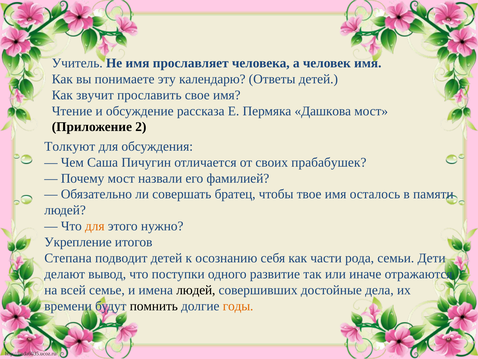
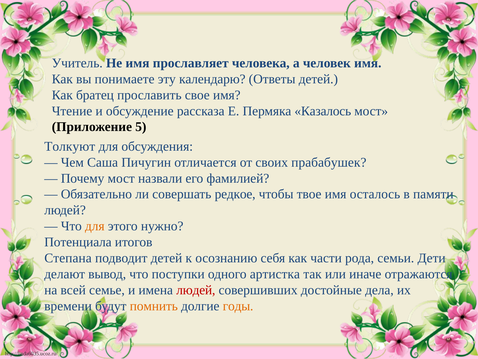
звучит: звучит -> братец (95, 95)
Дашкова: Дашкова -> Казалось (323, 111)
2: 2 -> 5 (141, 127)
братец: братец -> редкое (235, 194)
Укрепление: Укрепление -> Потенциала (78, 242)
развитие: развитие -> артистка (275, 274)
людей colour: black -> red (196, 290)
помнить colour: black -> orange (154, 306)
